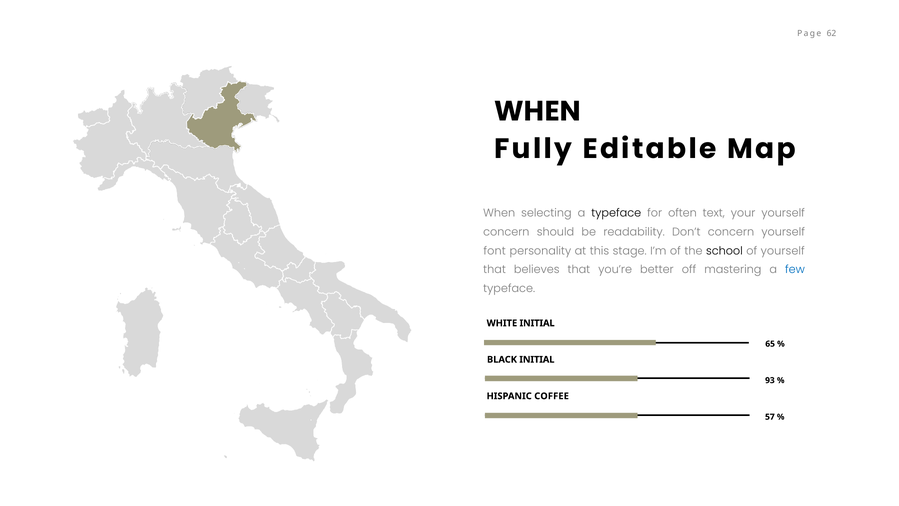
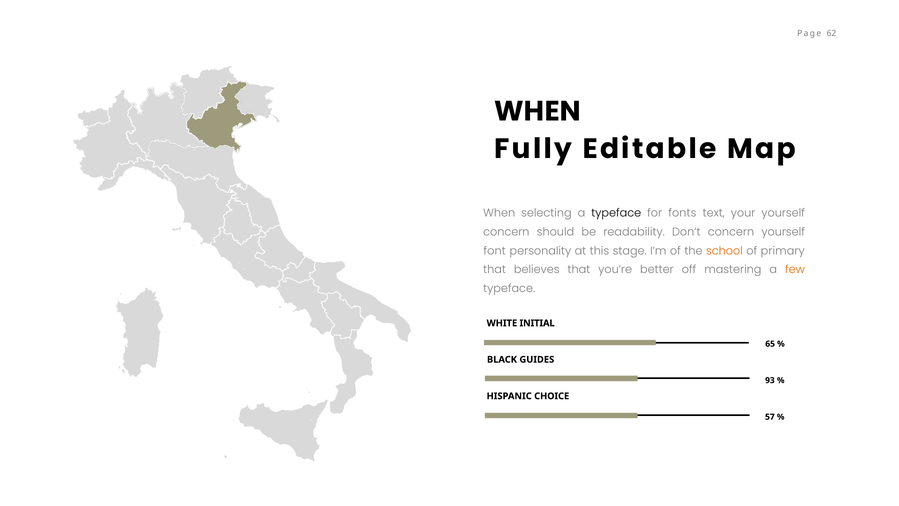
often: often -> fonts (682, 213)
school colour: black -> orange (724, 251)
of yourself: yourself -> primary (783, 251)
few colour: blue -> orange (795, 270)
BLACK INITIAL: INITIAL -> GUIDES (537, 359)
COFFEE: COFFEE -> CHOICE (552, 396)
